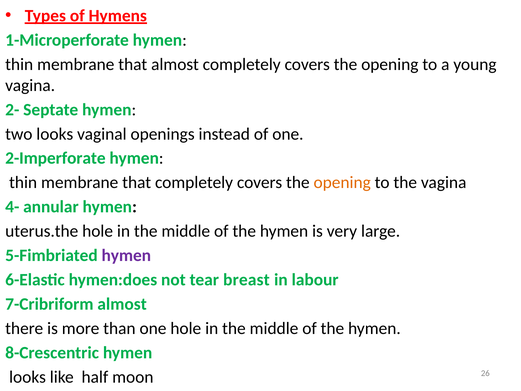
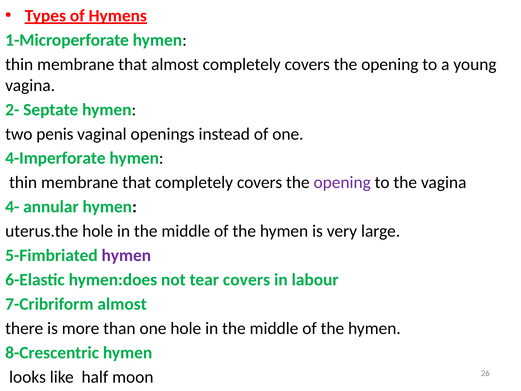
two looks: looks -> penis (55, 134)
2-Imperforate: 2-Imperforate -> 4-Imperforate (55, 158)
opening colour: orange -> purple (342, 182)
tear breast: breast -> covers (246, 280)
